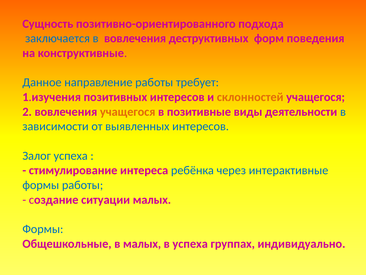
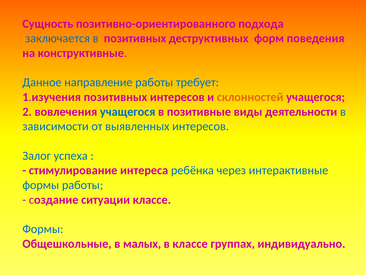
в вовлечения: вовлечения -> позитивных (135, 38)
учащегося colour: orange -> blue (128, 112)
ситуации малых: малых -> классе (152, 199)
в успеха: успеха -> классе (190, 243)
